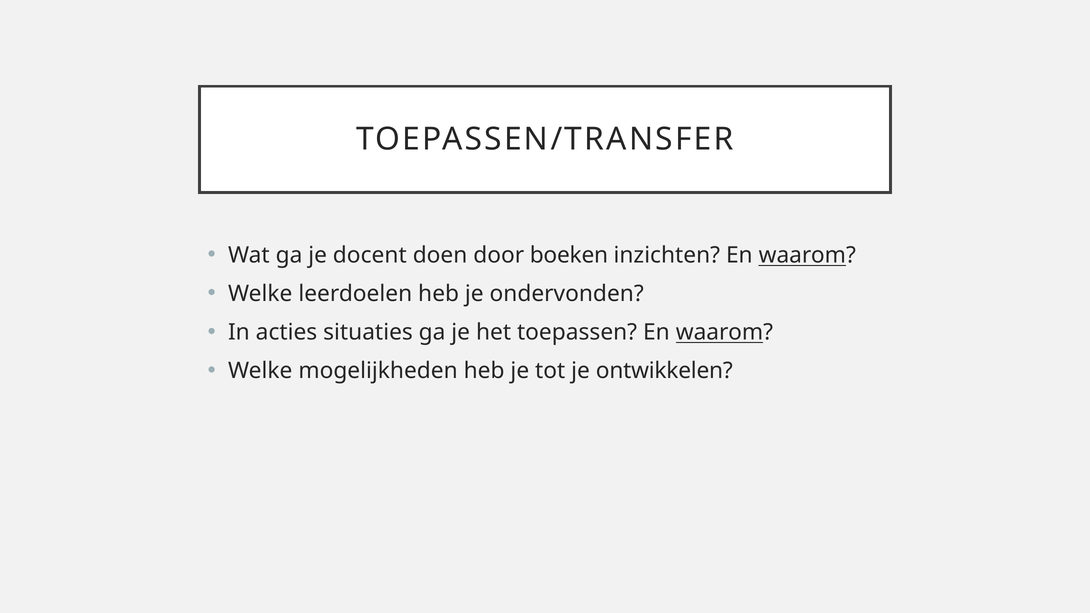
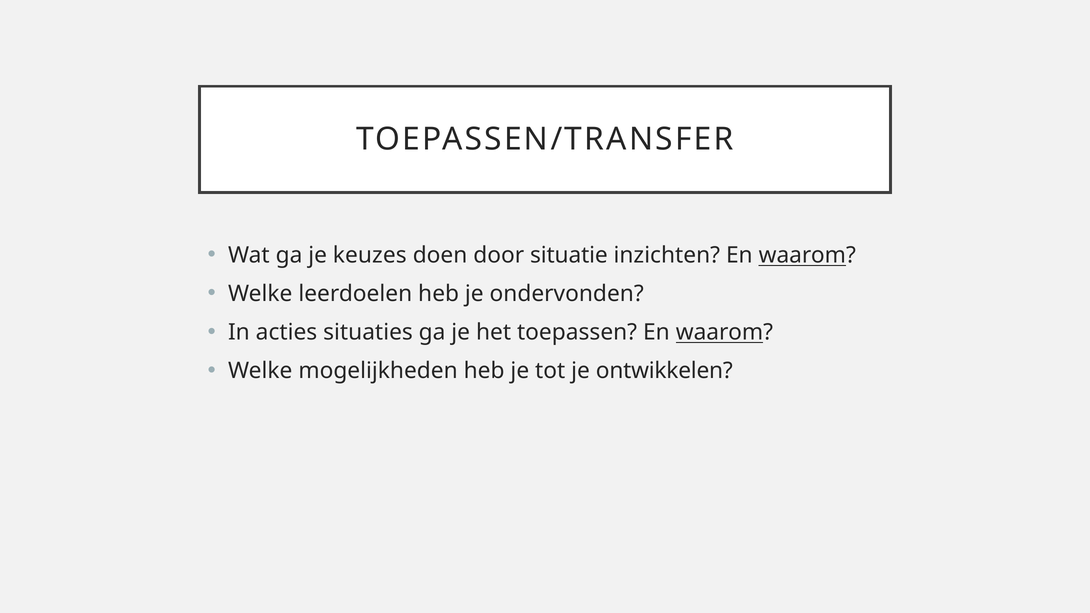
docent: docent -> keuzes (370, 255)
boeken: boeken -> situatie (569, 255)
